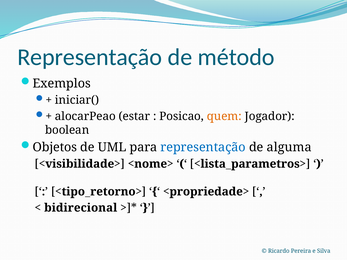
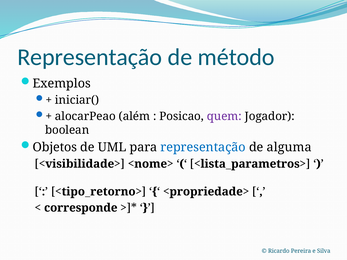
estar: estar -> além (134, 116)
quem colour: orange -> purple (224, 116)
bidirecional: bidirecional -> corresponde (81, 208)
